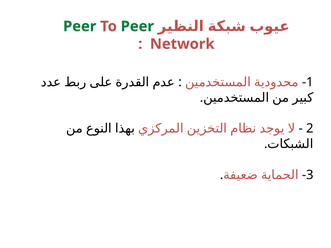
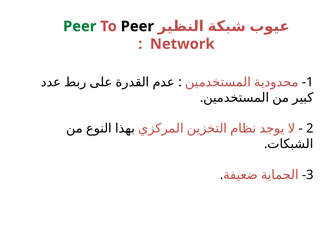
Peer colour: green -> black (137, 26)
